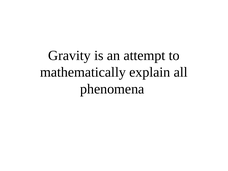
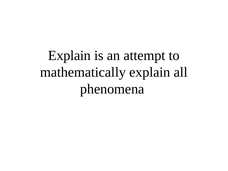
Gravity: Gravity -> Explain (69, 56)
